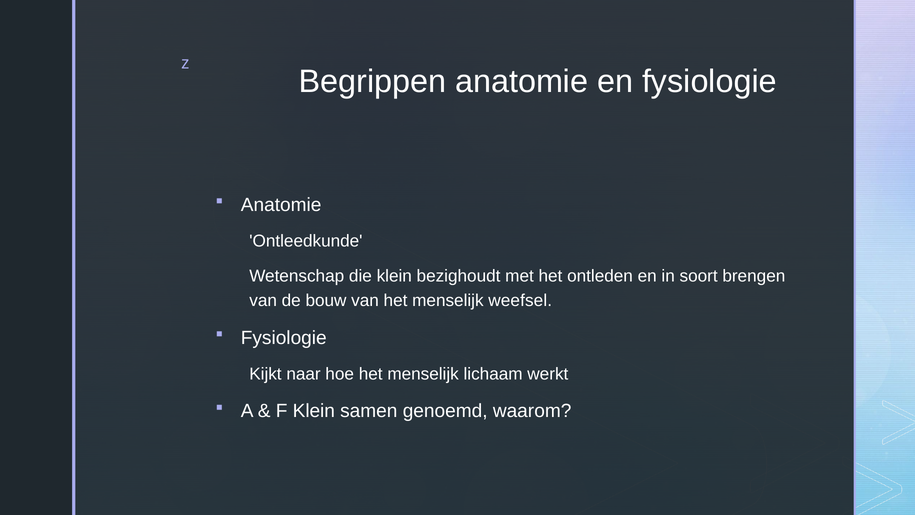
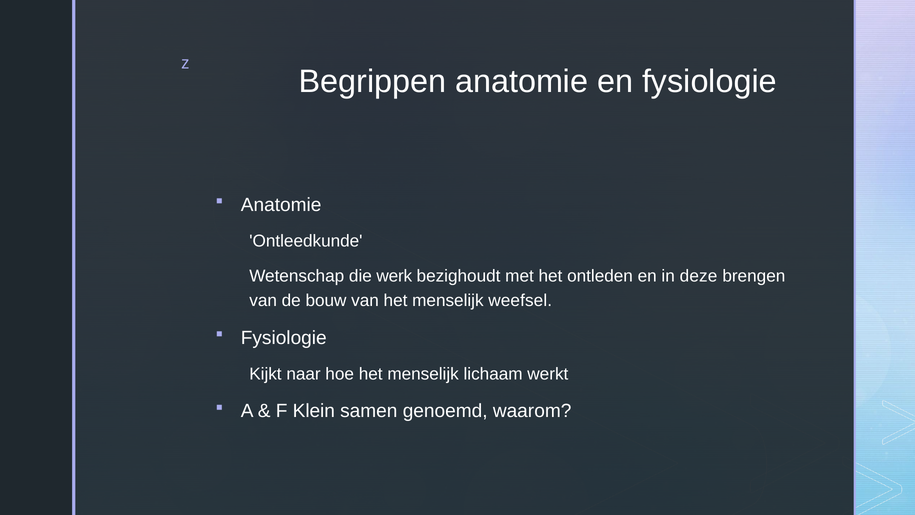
die klein: klein -> werk (394, 276)
soort: soort -> deze (699, 276)
